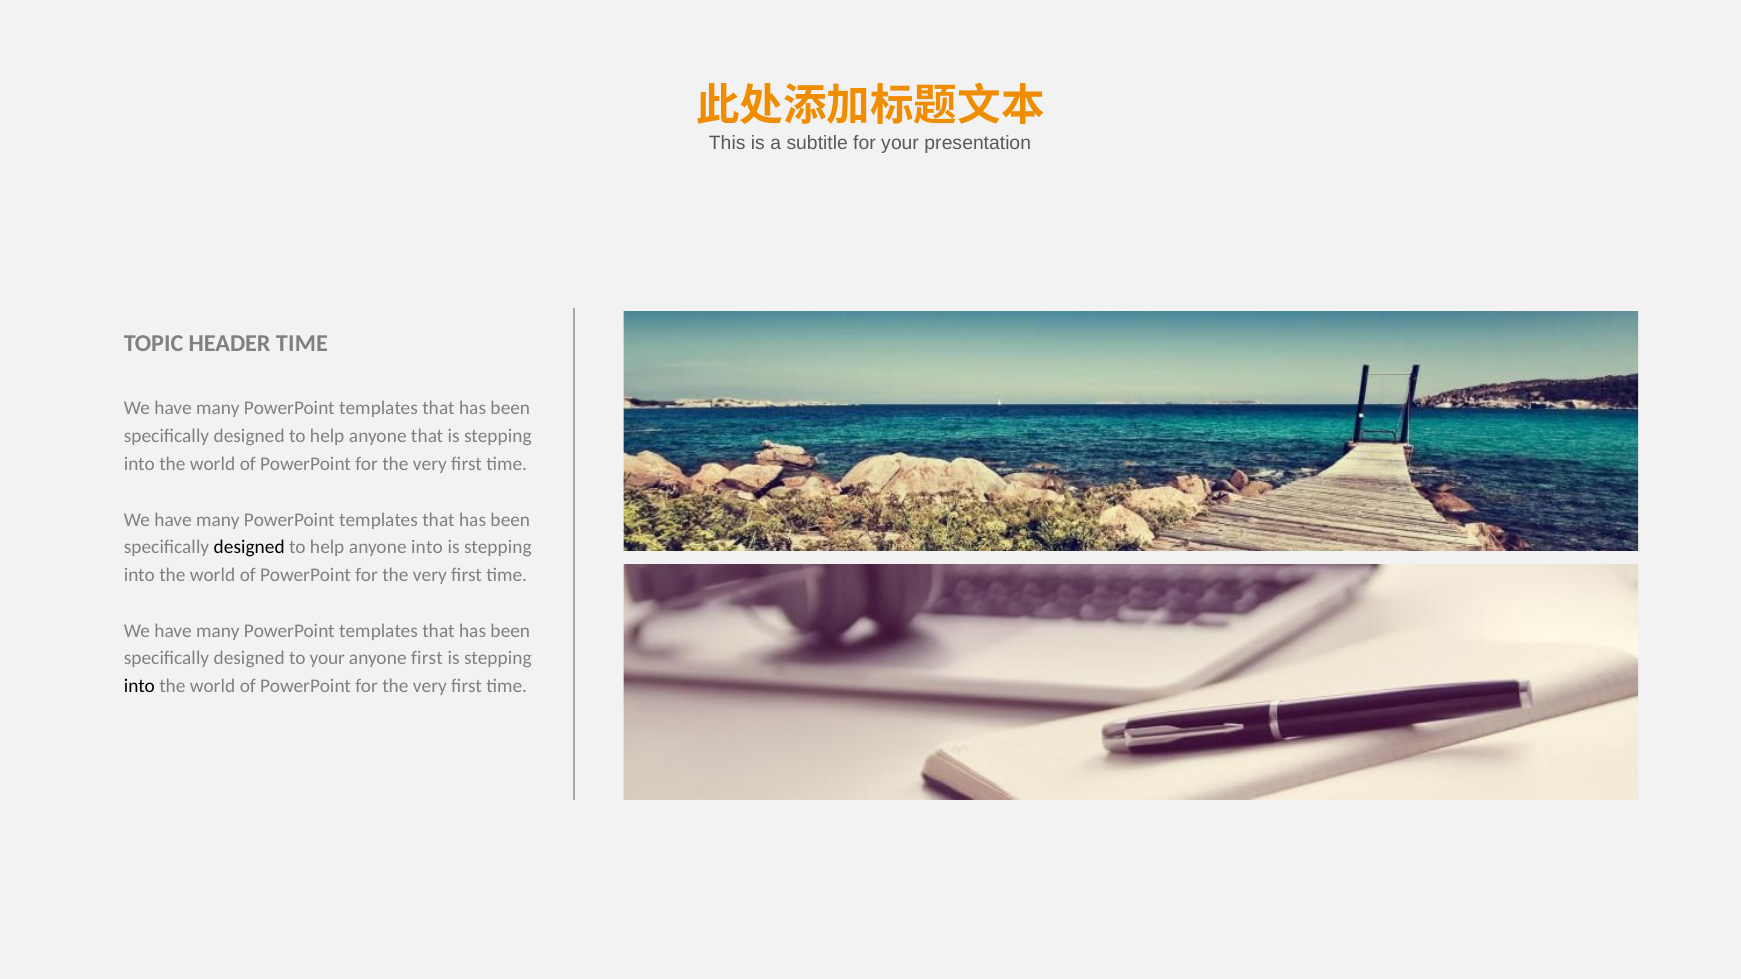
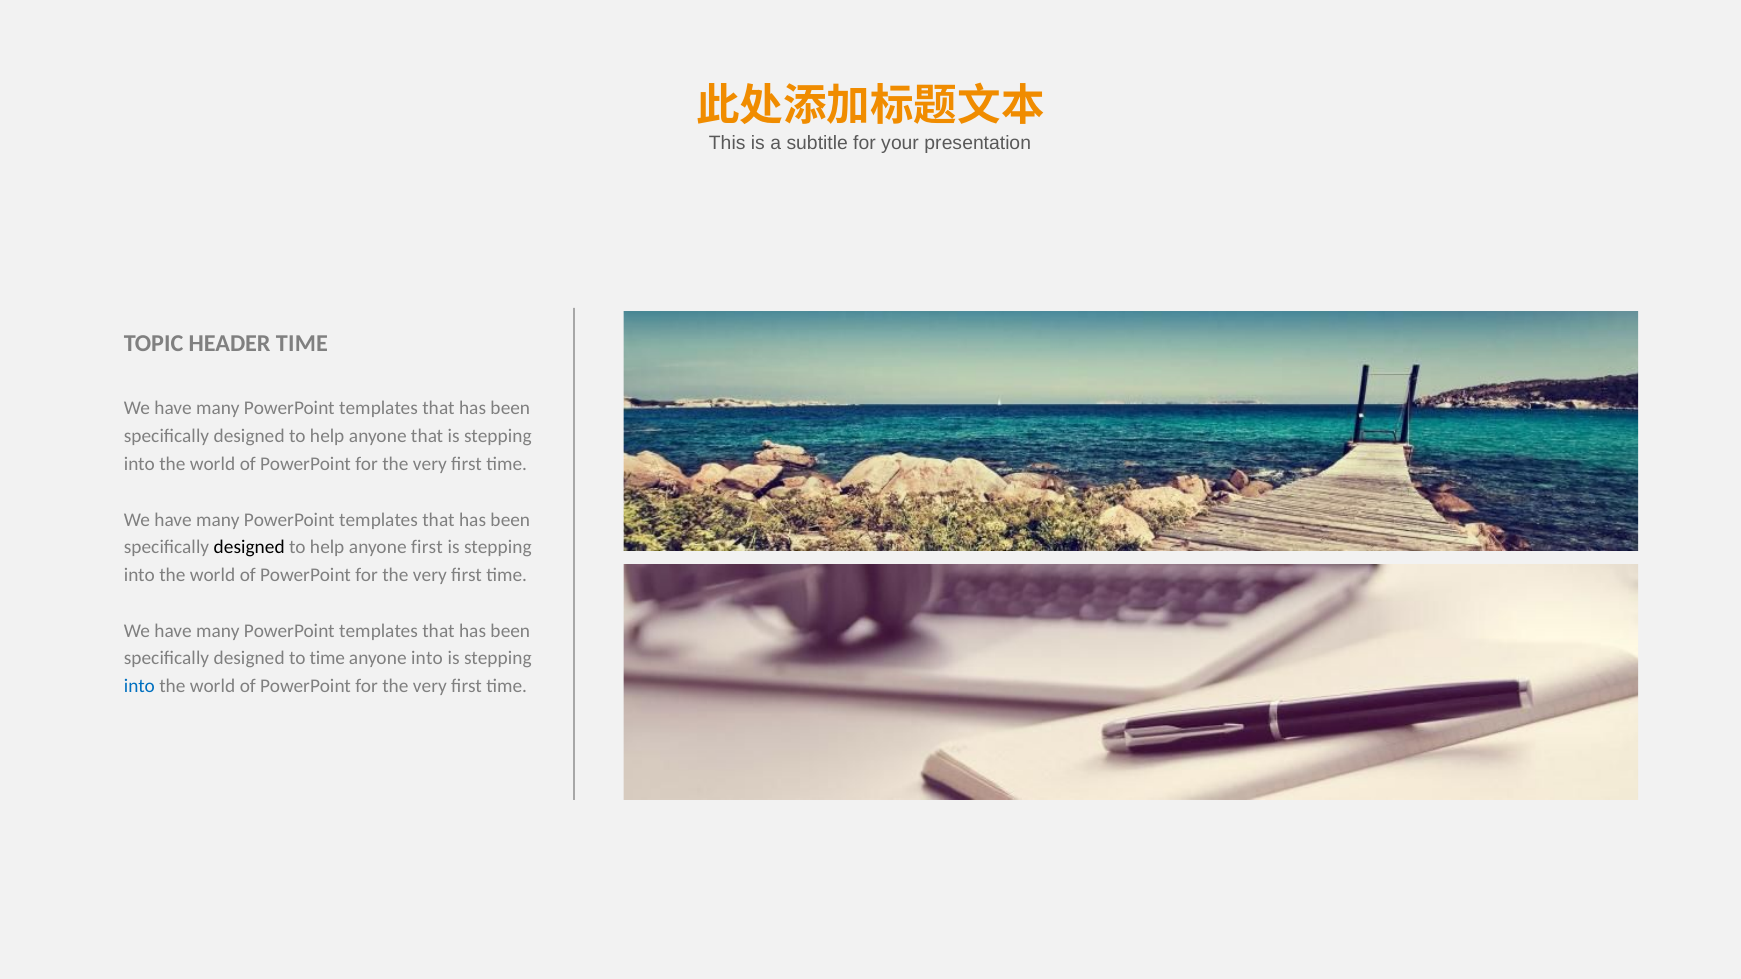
anyone into: into -> first (427, 547)
to your: your -> time (327, 658)
anyone first: first -> into (427, 658)
into colour: black -> blue (139, 686)
